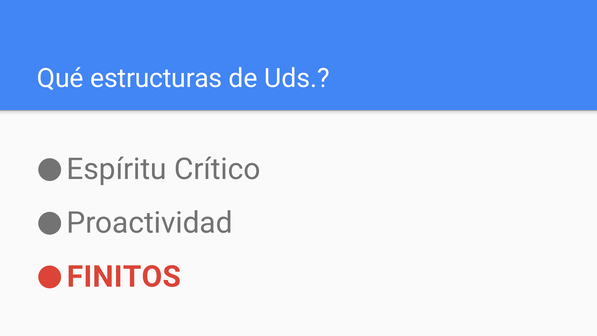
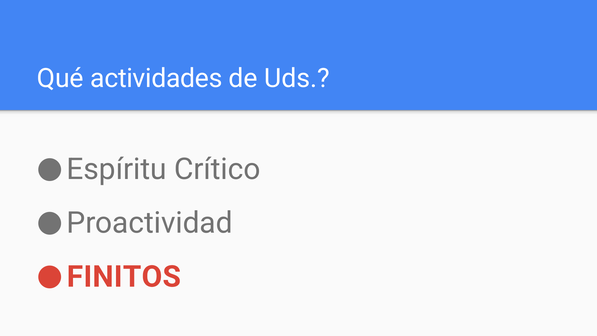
estructuras: estructuras -> actividades (156, 78)
